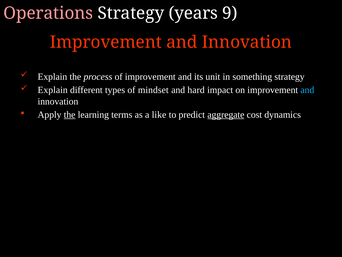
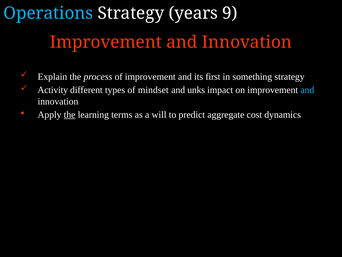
Operations colour: pink -> light blue (48, 13)
unit: unit -> first (213, 76)
Explain: Explain -> Activity (53, 90)
hard: hard -> unks (196, 90)
like: like -> will (159, 115)
aggregate underline: present -> none (226, 115)
